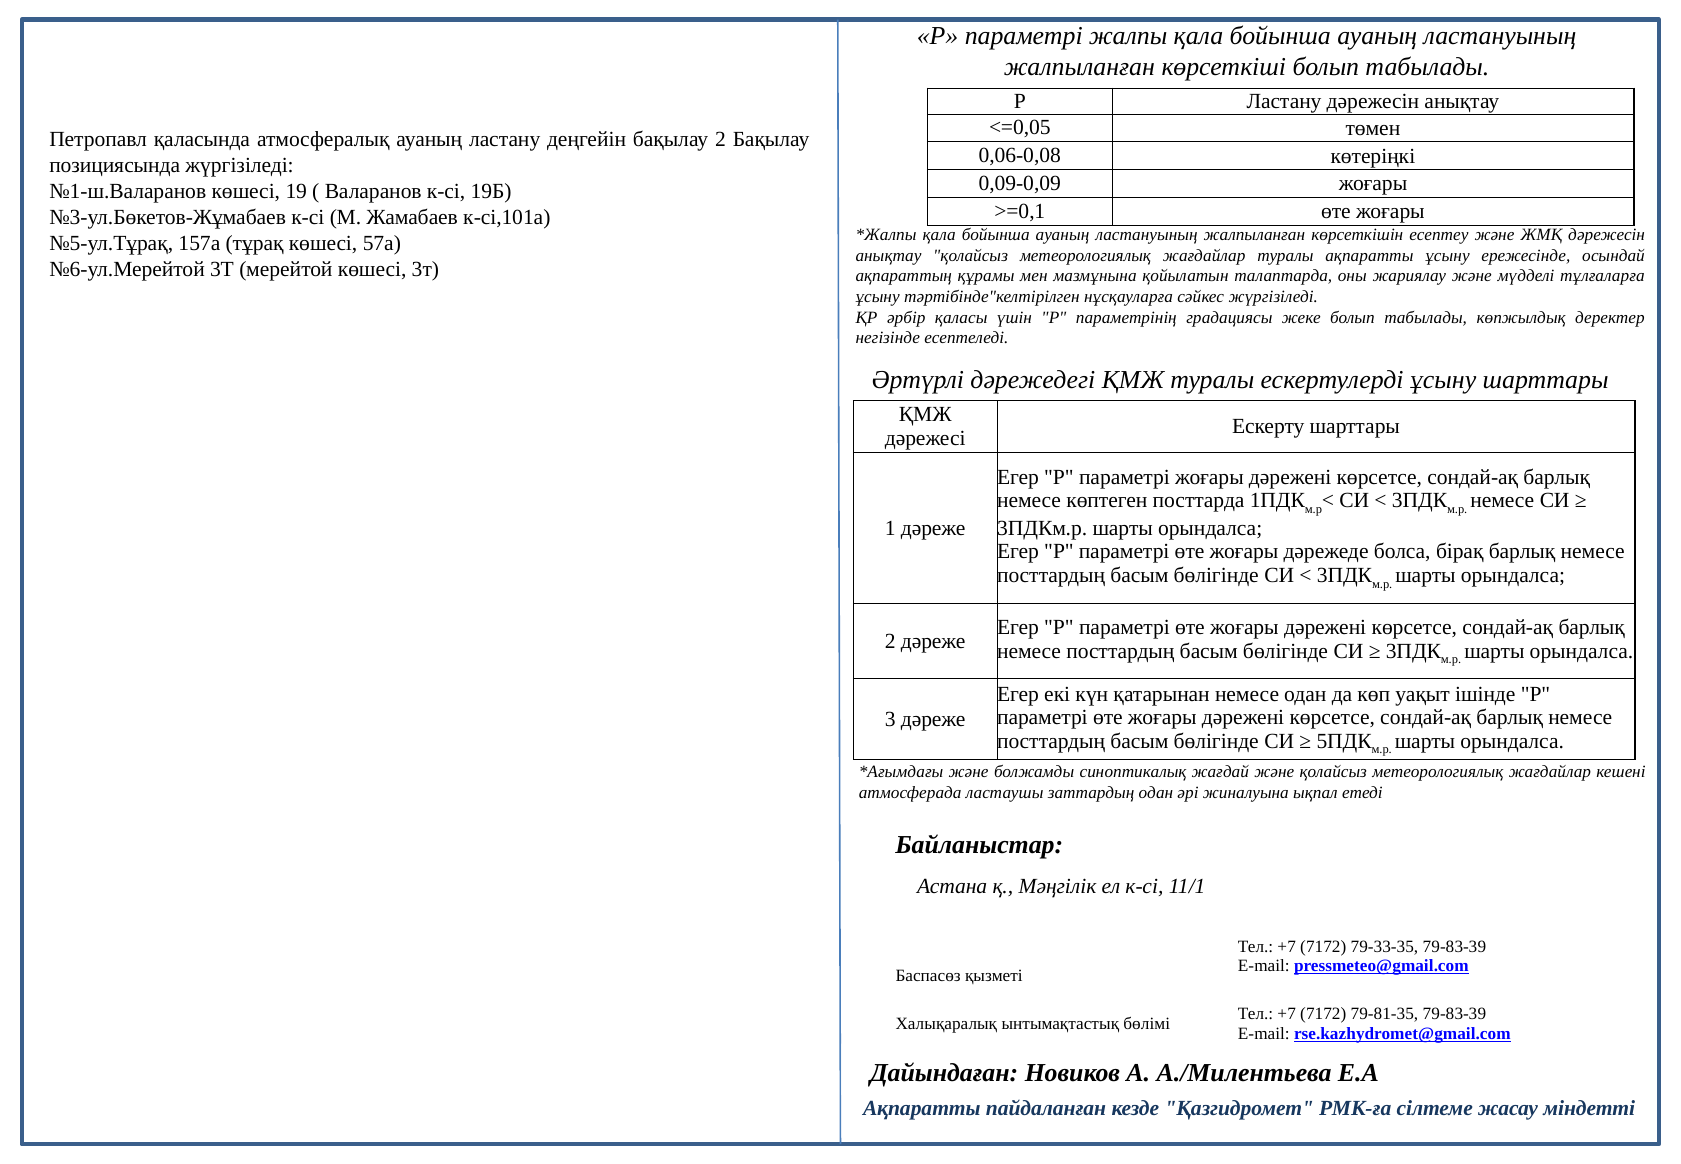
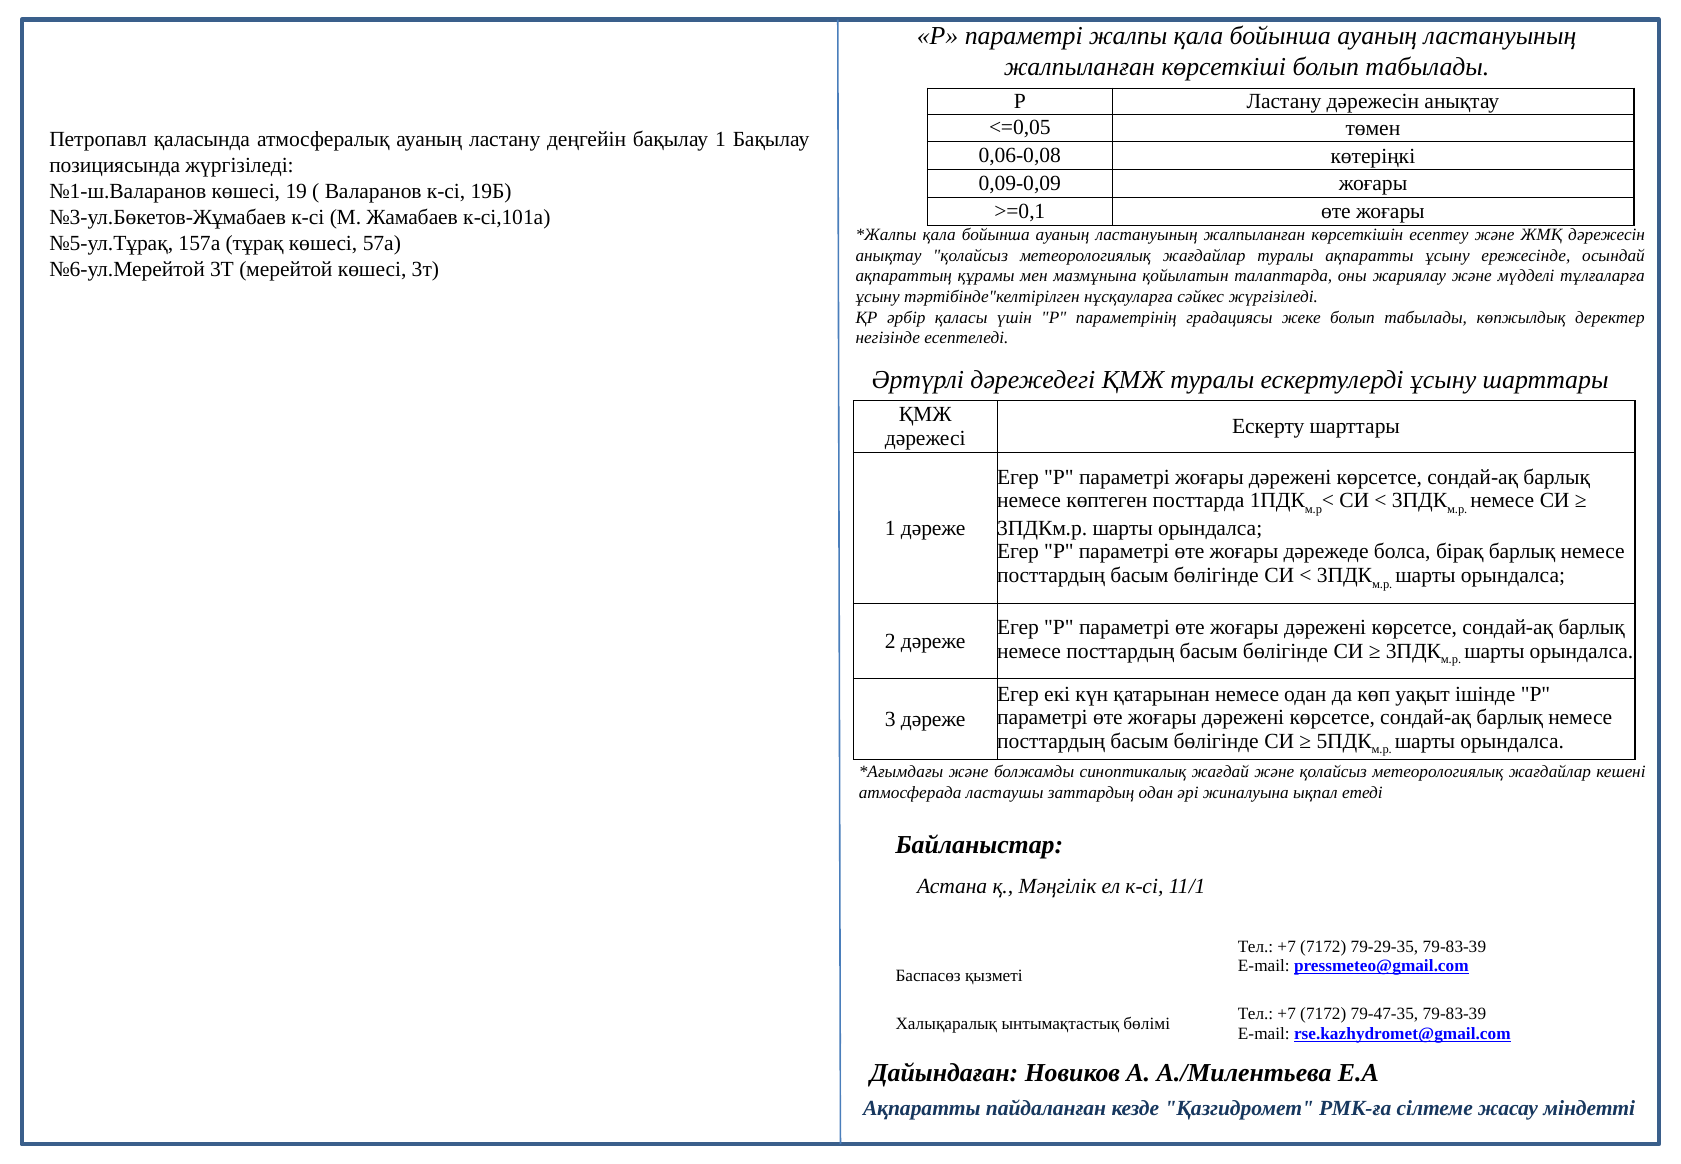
бақылау 2: 2 -> 1 (720, 140)
79-33-35: 79-33-35 -> 79-29-35 (1385, 947)
79-81-35: 79-81-35 -> 79-47-35 (1385, 1014)
